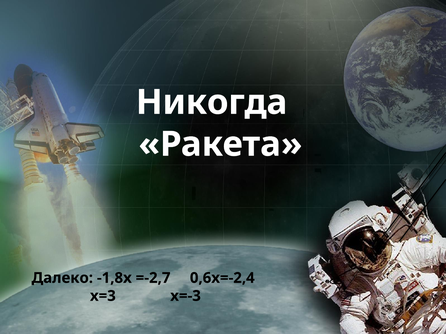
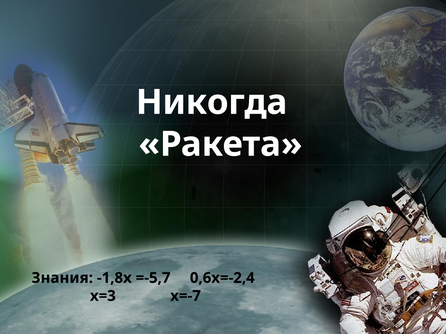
Далеко: Далеко -> Знания (62, 278)
=-2,7: =-2,7 -> =-5,7 (153, 278)
х=-3: х=-3 -> х=-7 (186, 296)
